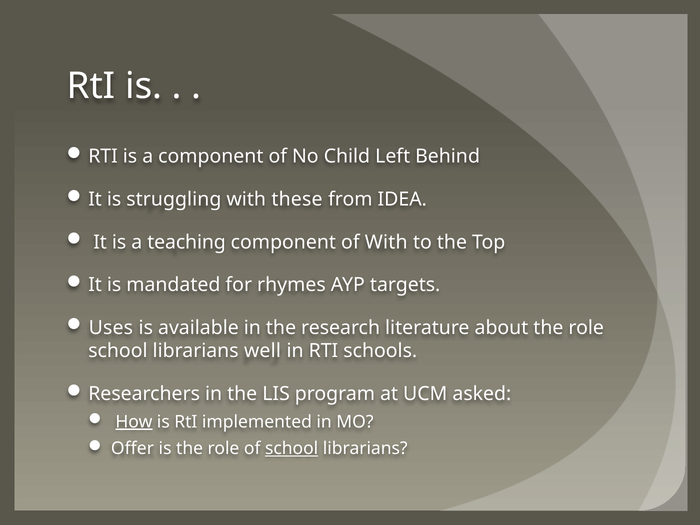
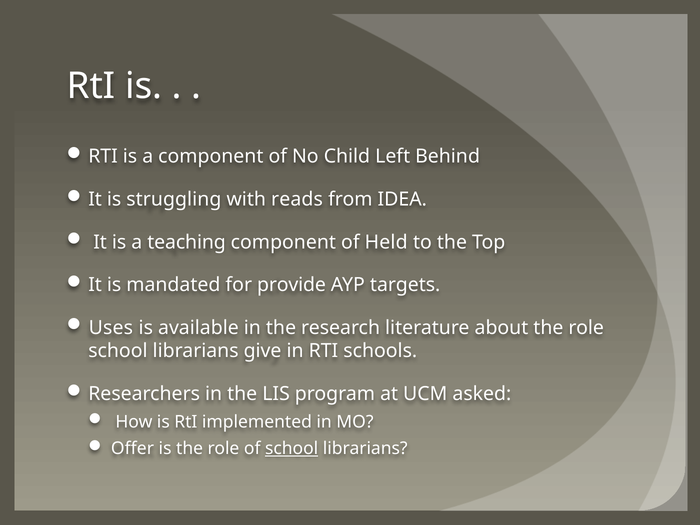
these: these -> reads (297, 199)
of With: With -> Held (386, 242)
rhymes: rhymes -> provide (291, 285)
well: well -> give (263, 351)
How underline: present -> none (134, 422)
